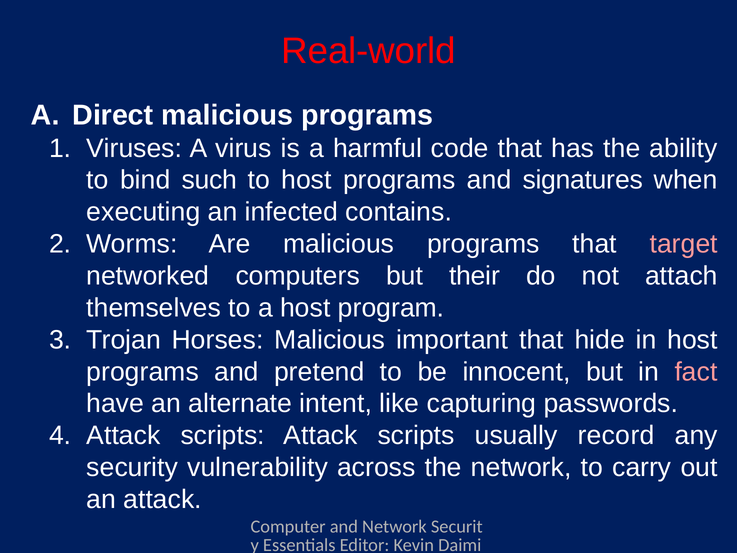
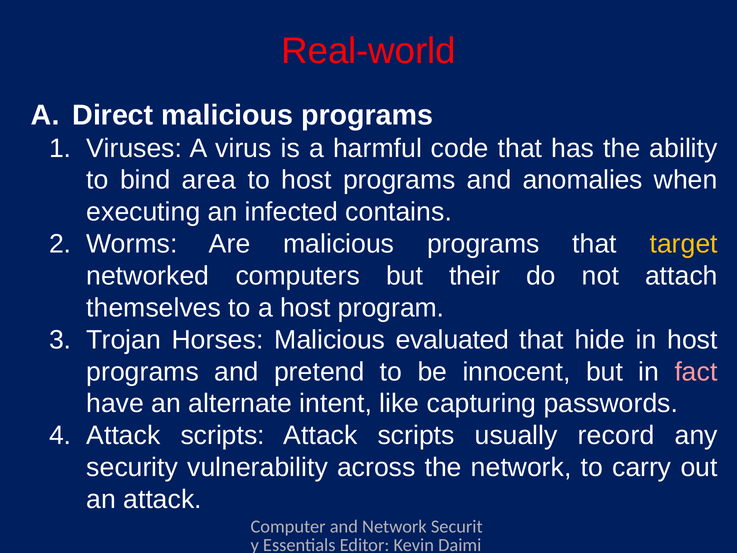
such: such -> area (209, 180)
signatures: signatures -> anomalies (583, 180)
target colour: pink -> yellow (684, 244)
important: important -> evaluated (452, 340)
